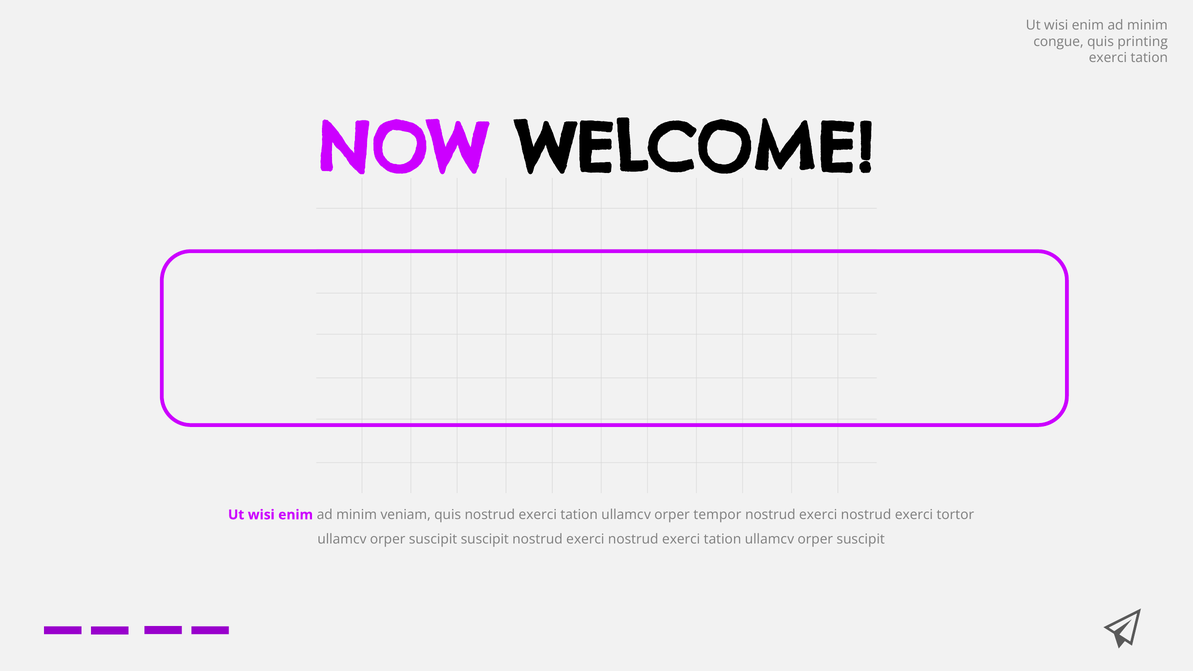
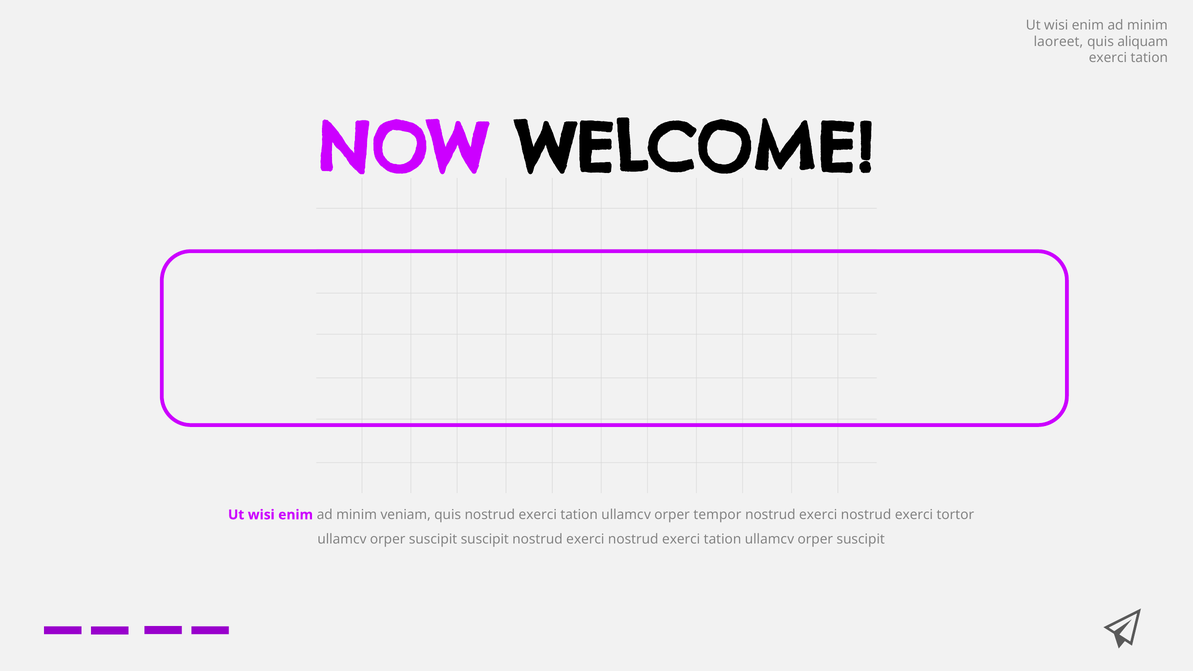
congue: congue -> laoreet (1058, 42)
printing: printing -> aliquam (1143, 42)
